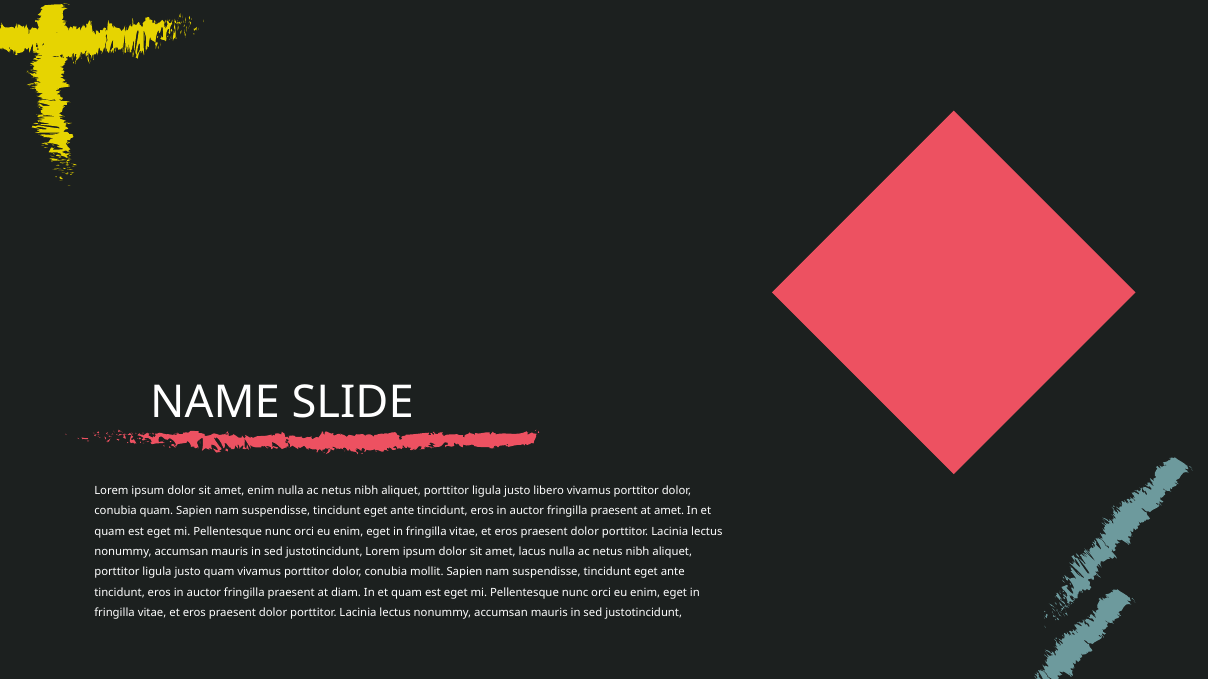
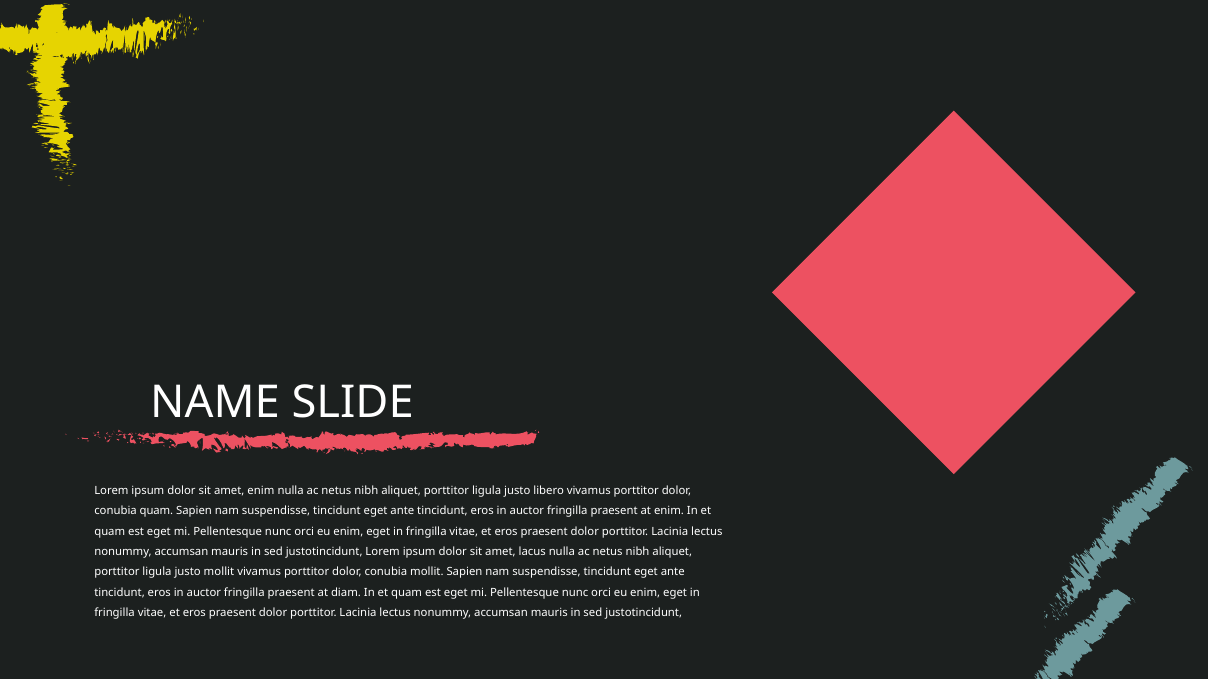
at amet: amet -> enim (669, 511)
justo quam: quam -> mollit (219, 573)
